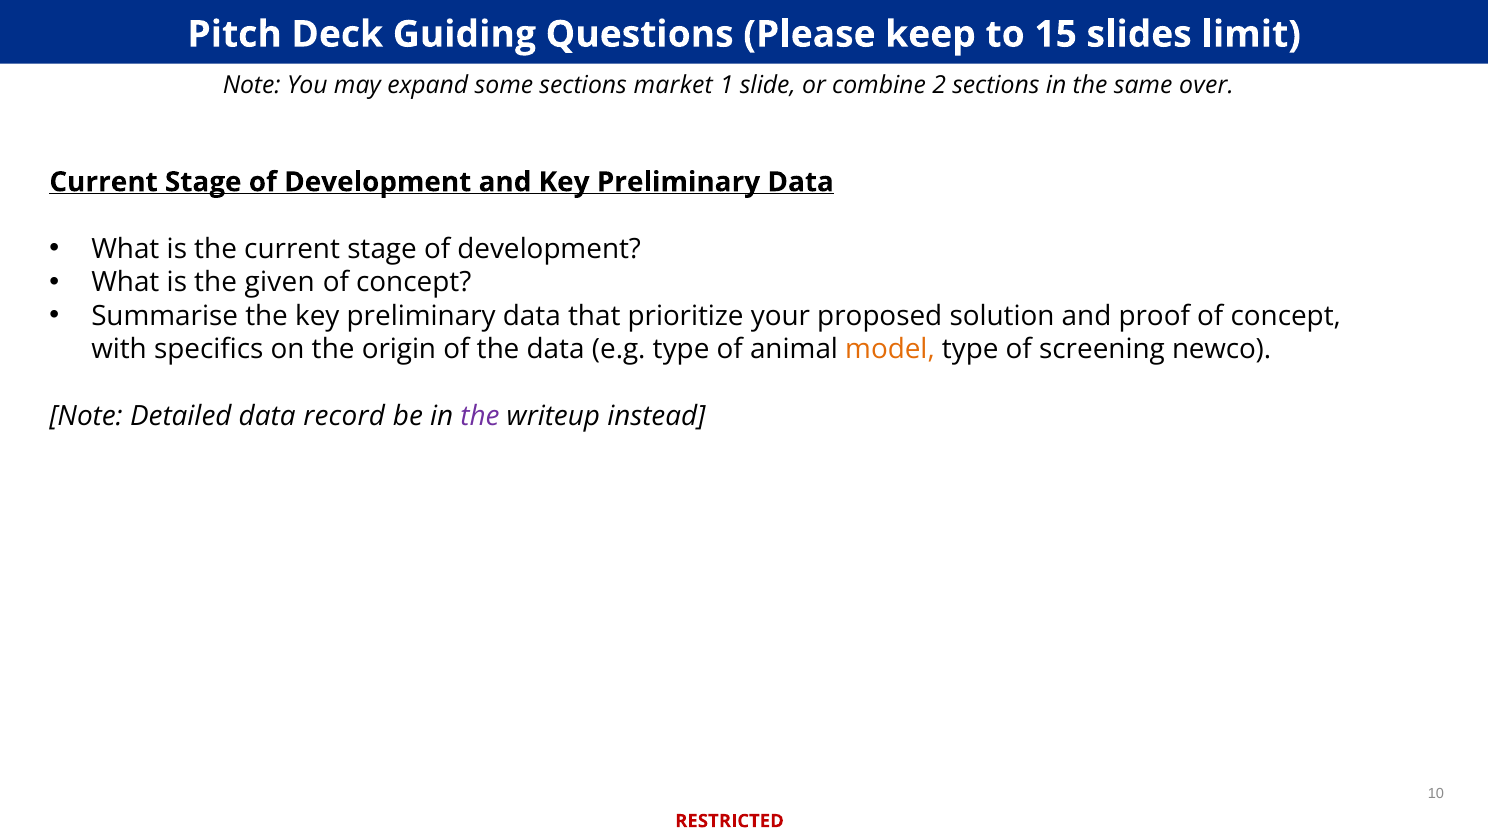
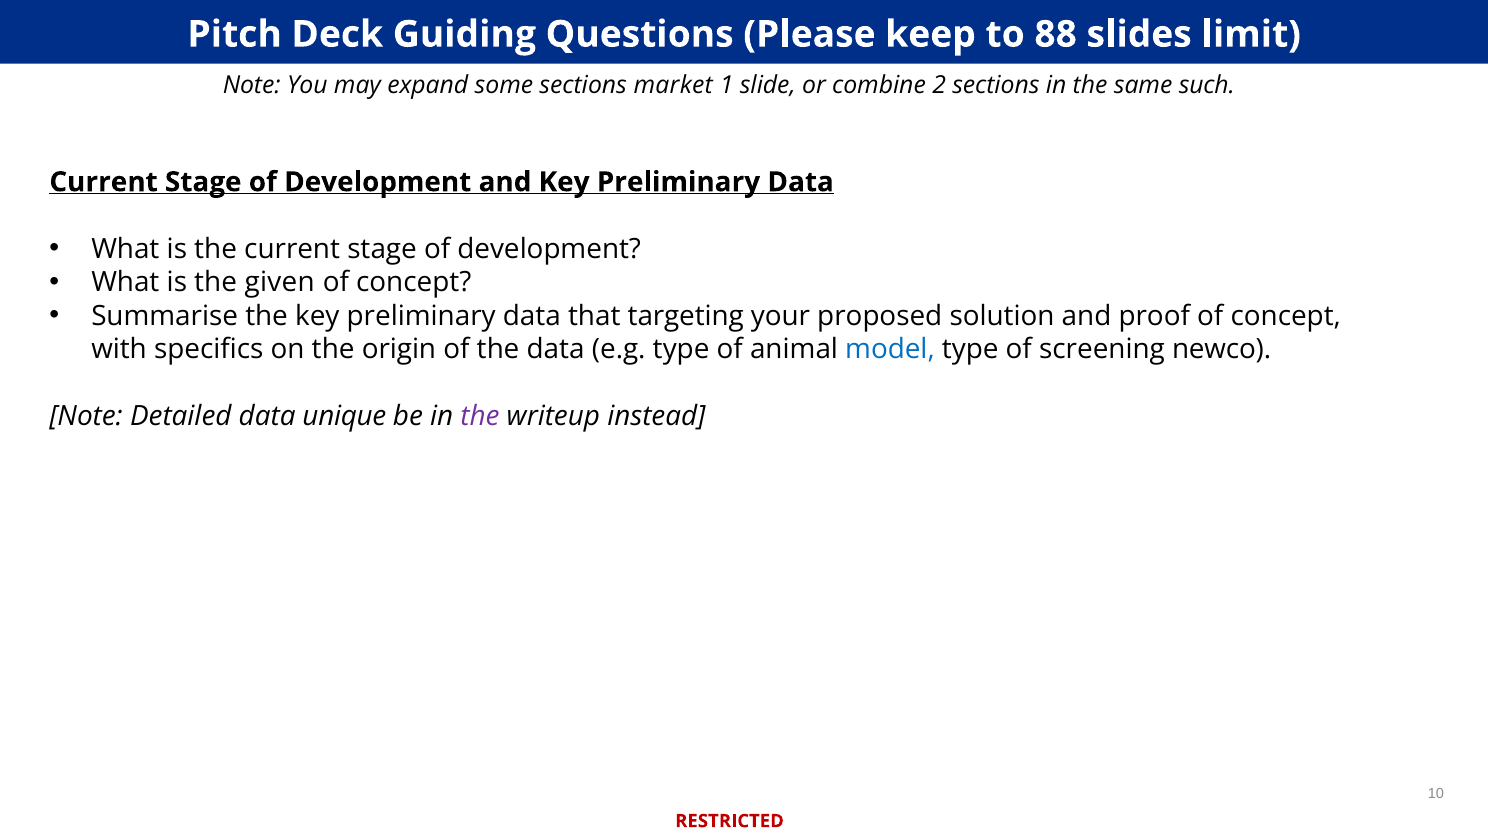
15: 15 -> 88 (1056, 34)
over: over -> such (1207, 86)
prioritize: prioritize -> targeting (686, 316)
model colour: orange -> blue (890, 349)
record: record -> unique (344, 416)
